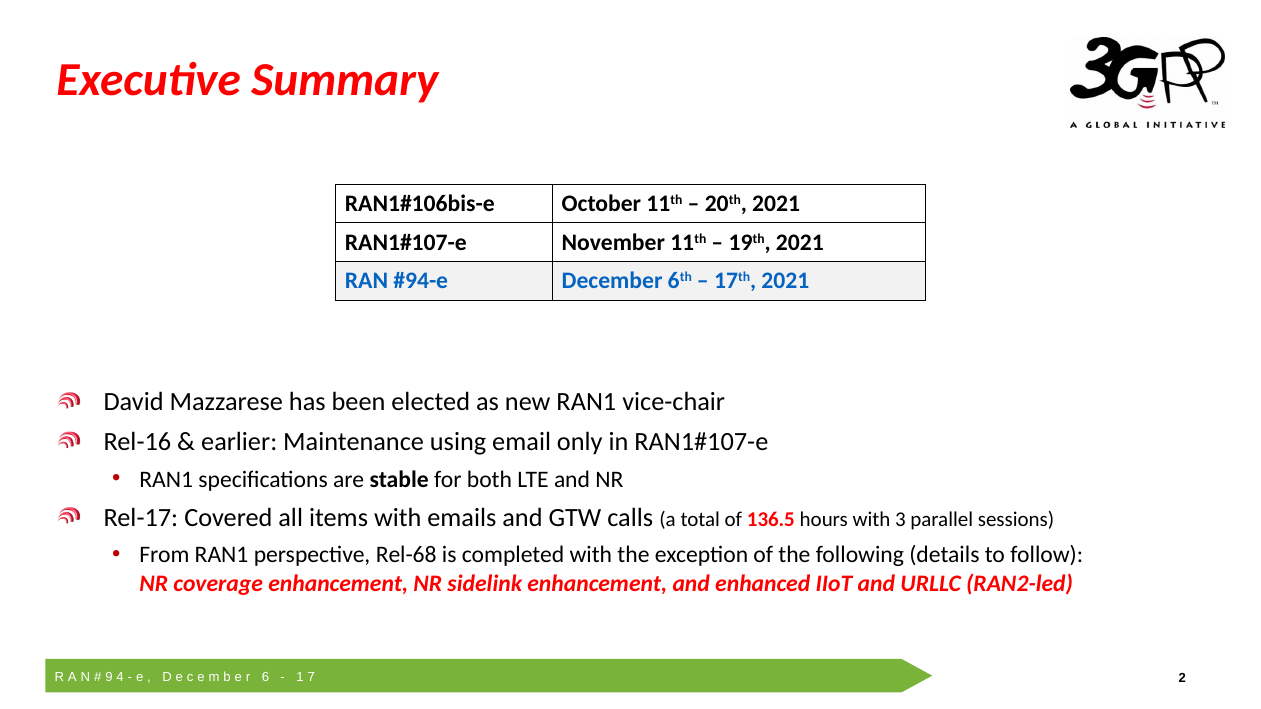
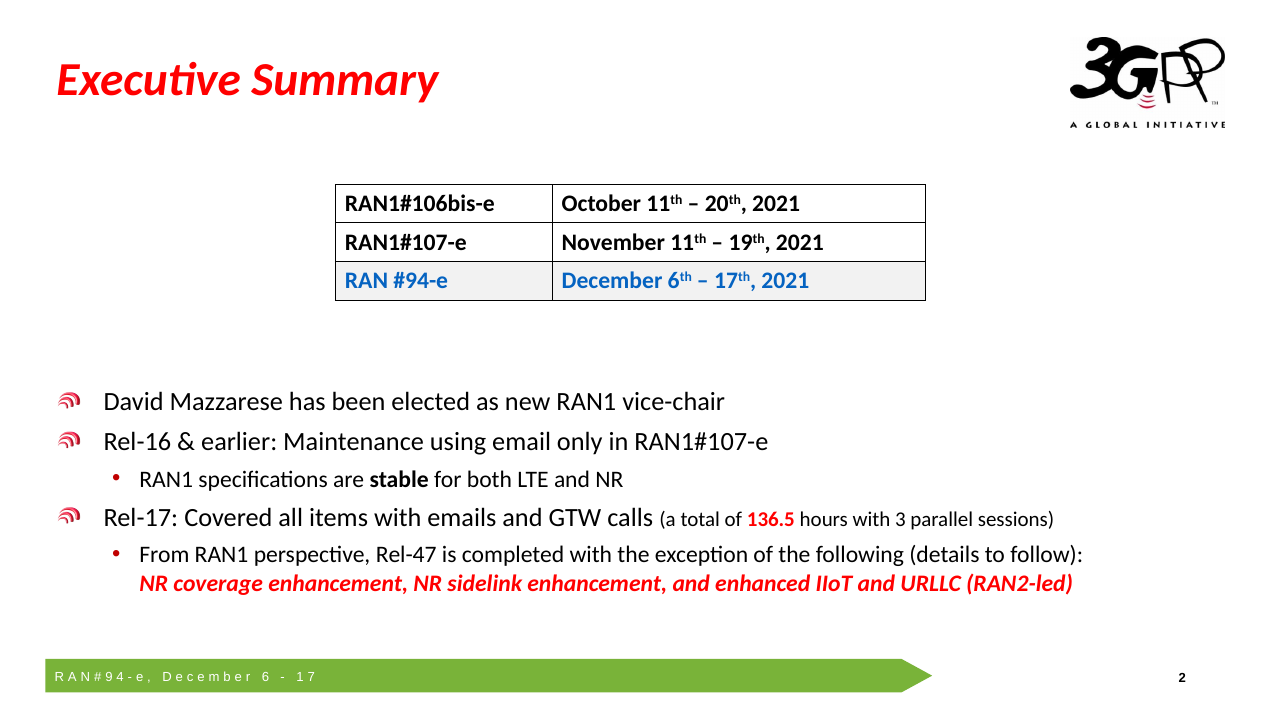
Rel-68: Rel-68 -> Rel-47 (406, 555)
